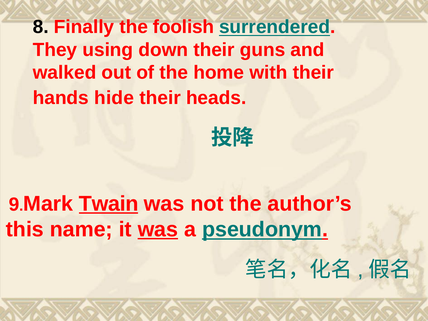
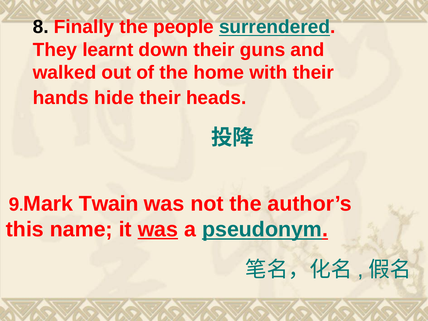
foolish: foolish -> people (184, 27)
using: using -> learnt (108, 50)
Twain underline: present -> none (109, 204)
